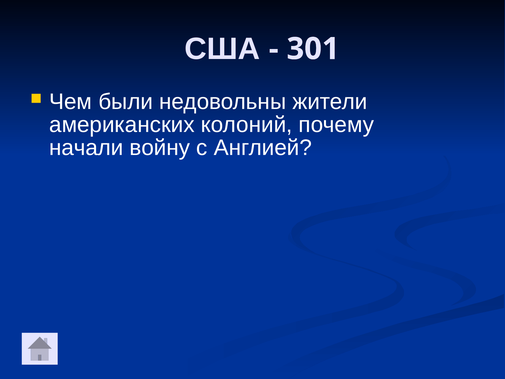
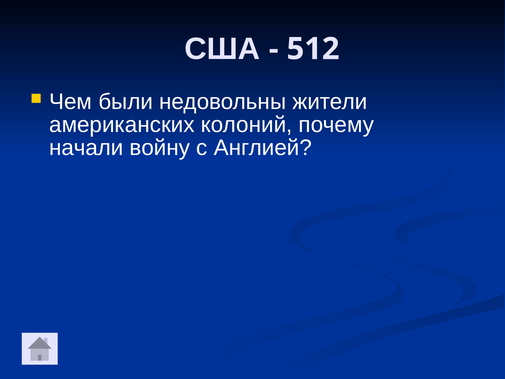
301: 301 -> 512 (313, 49)
